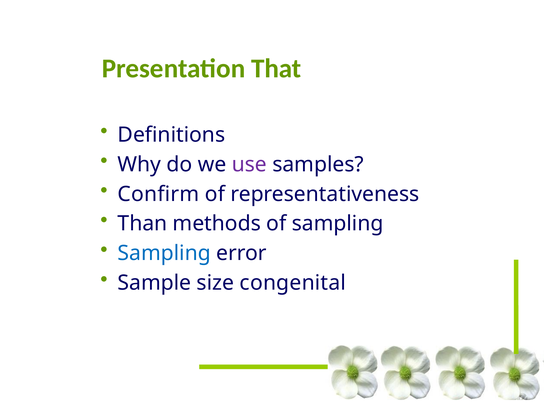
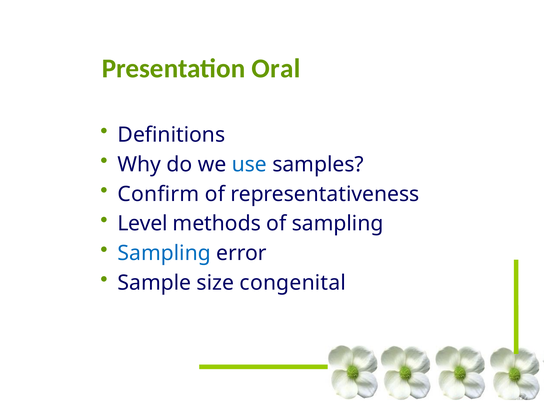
That: That -> Oral (276, 69)
use colour: purple -> blue (249, 164)
Than: Than -> Level (143, 224)
